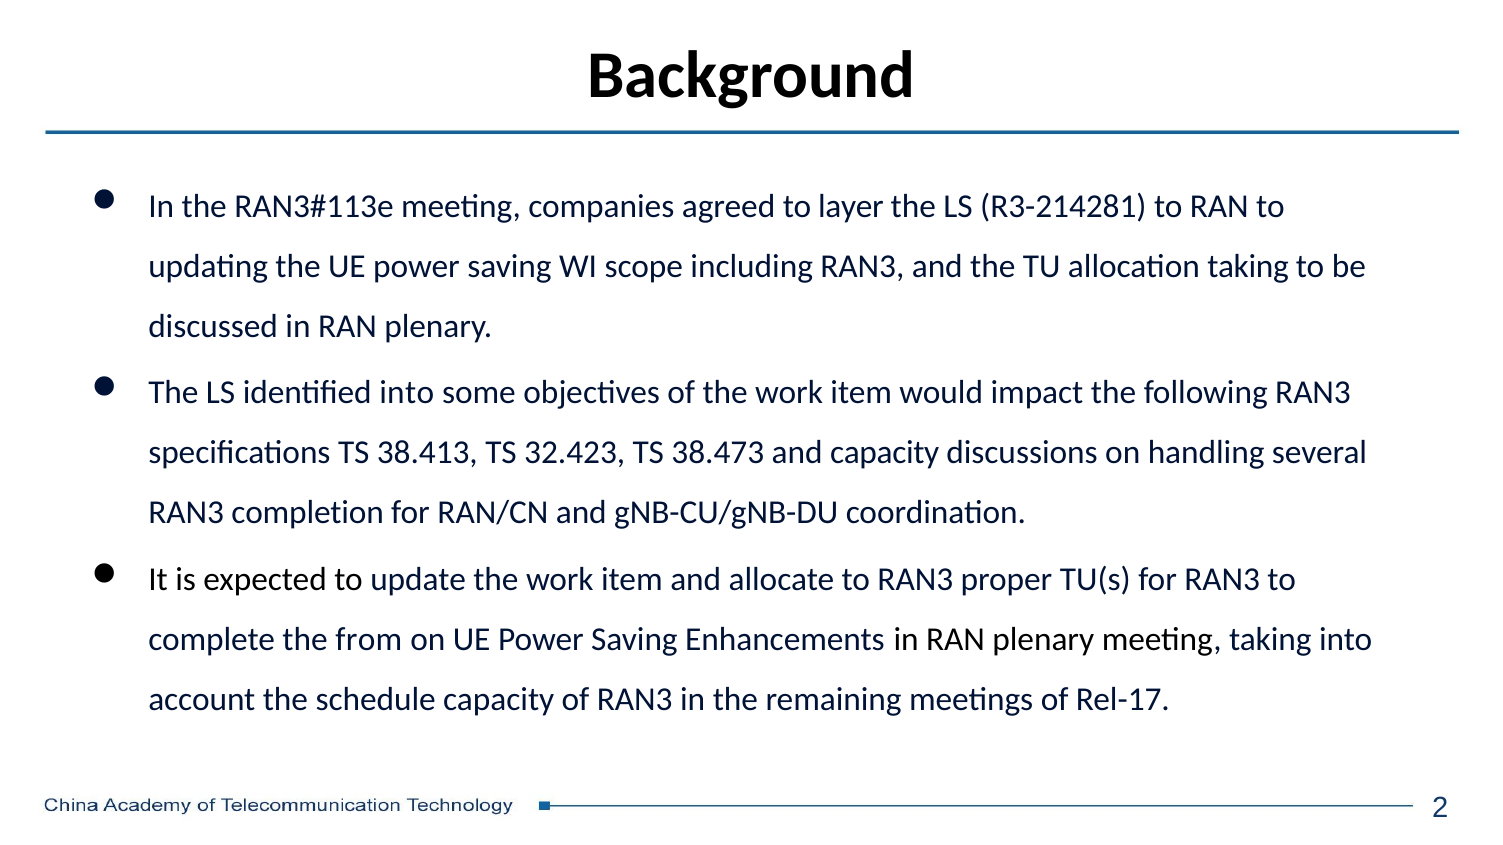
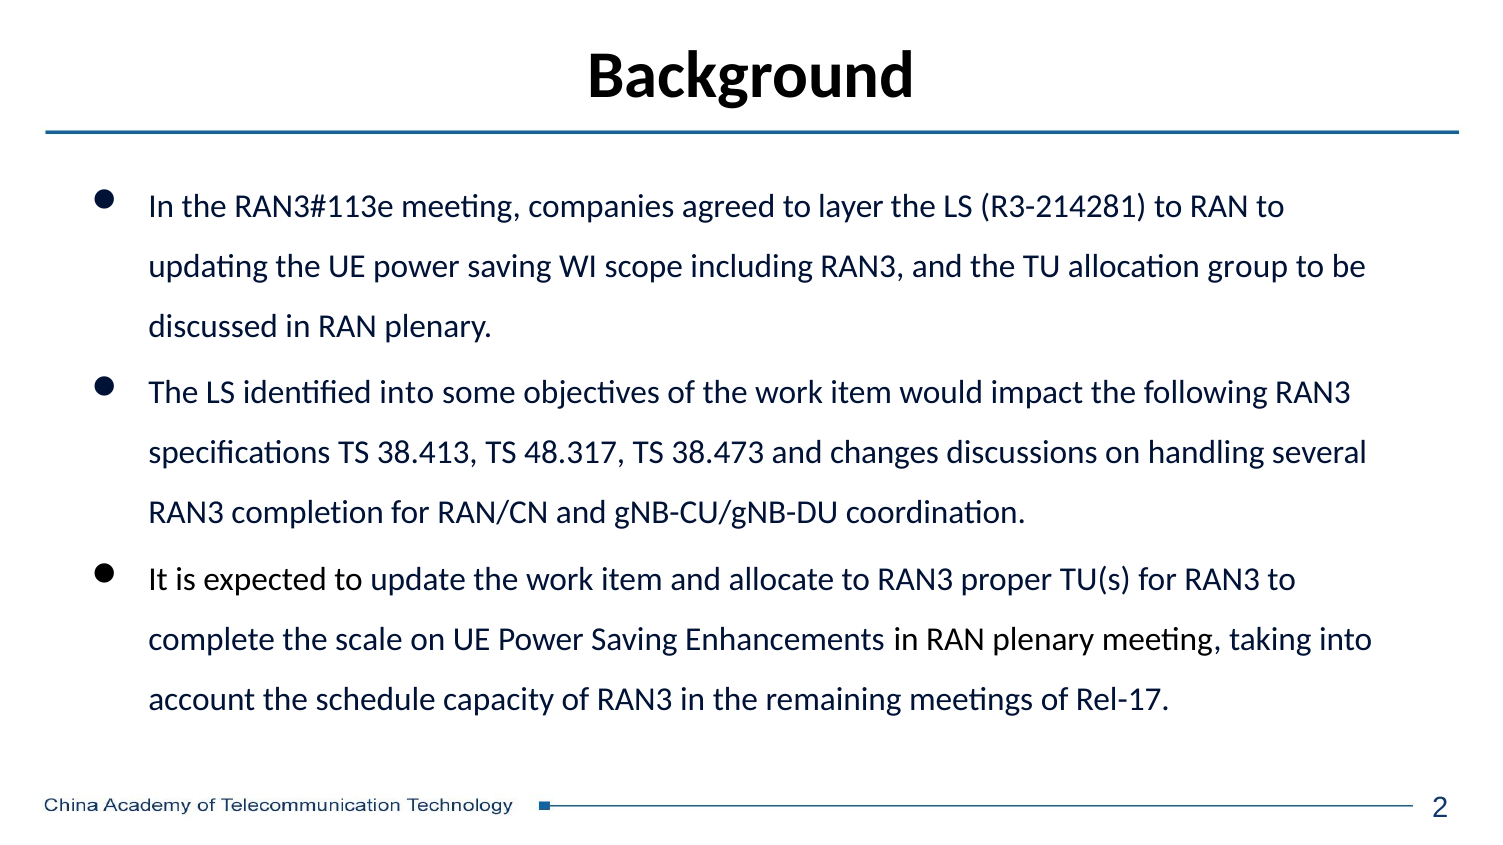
allocation taking: taking -> group (1248, 266)
32.423: 32.423 -> 48.317 (575, 453)
and capacity: capacity -> changes (885, 453)
from: from -> scale (369, 640)
